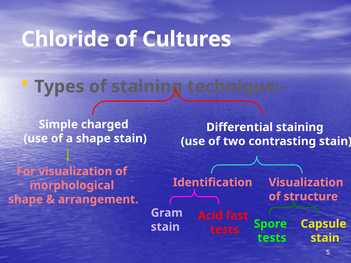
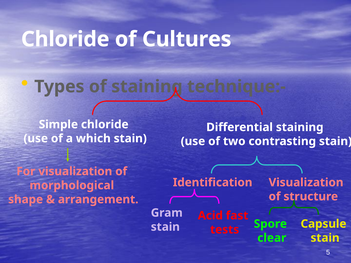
Simple charged: charged -> chloride (105, 125)
a shape: shape -> which (93, 139)
tests: tests -> clear (272, 238)
